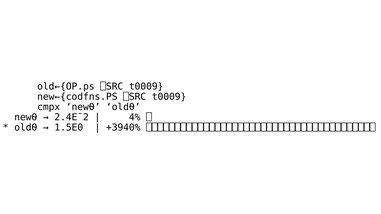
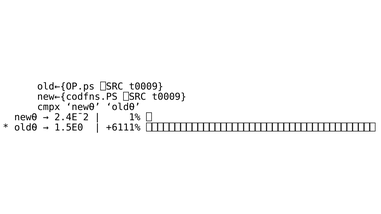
4%: 4% -> 1% (135, 117)
+3940%: +3940% -> +6111% (123, 128)
